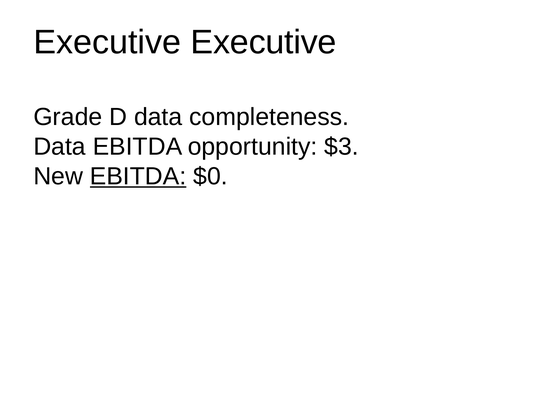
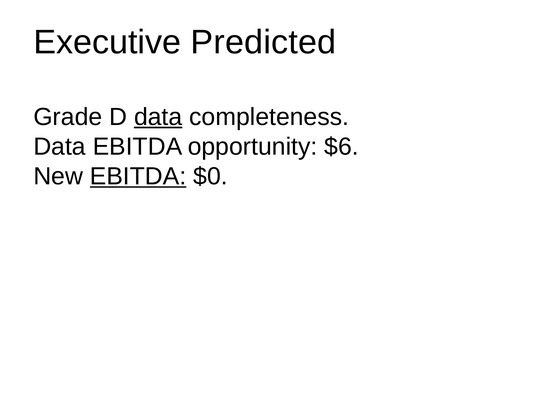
Executive Executive: Executive -> Predicted (263, 42)
data underline: none -> present (158, 117)
$3: $3 -> $6 (341, 147)
